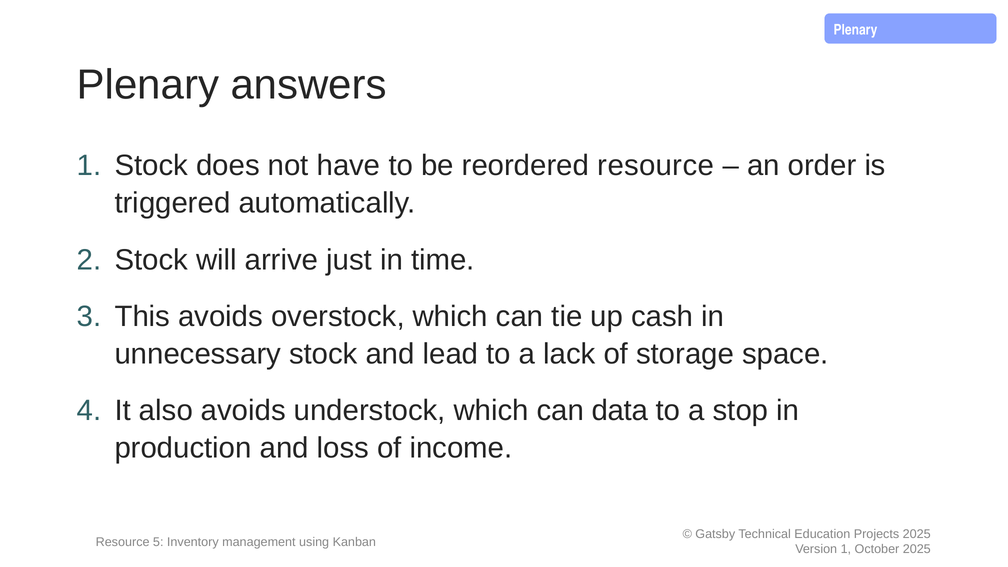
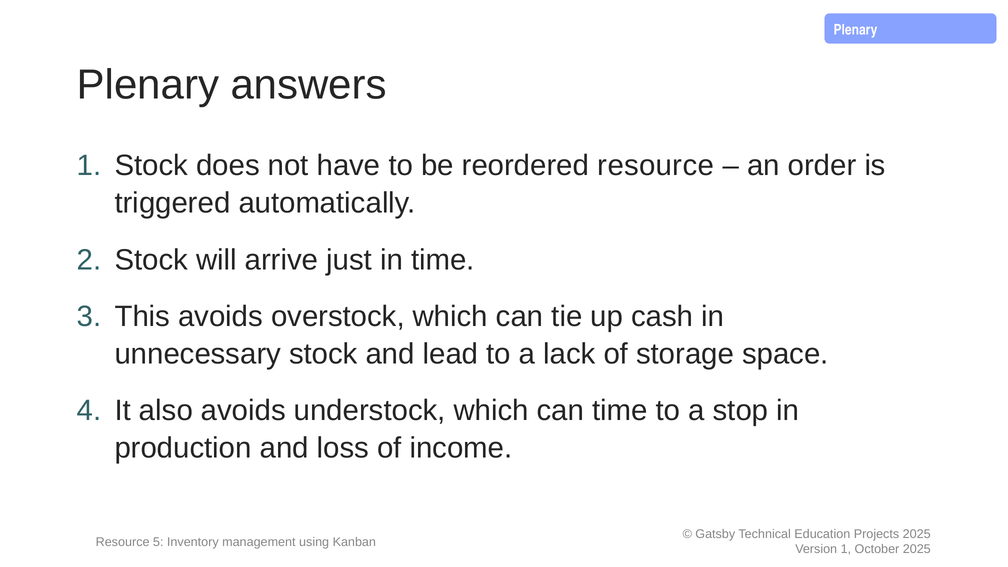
can data: data -> time (620, 411)
